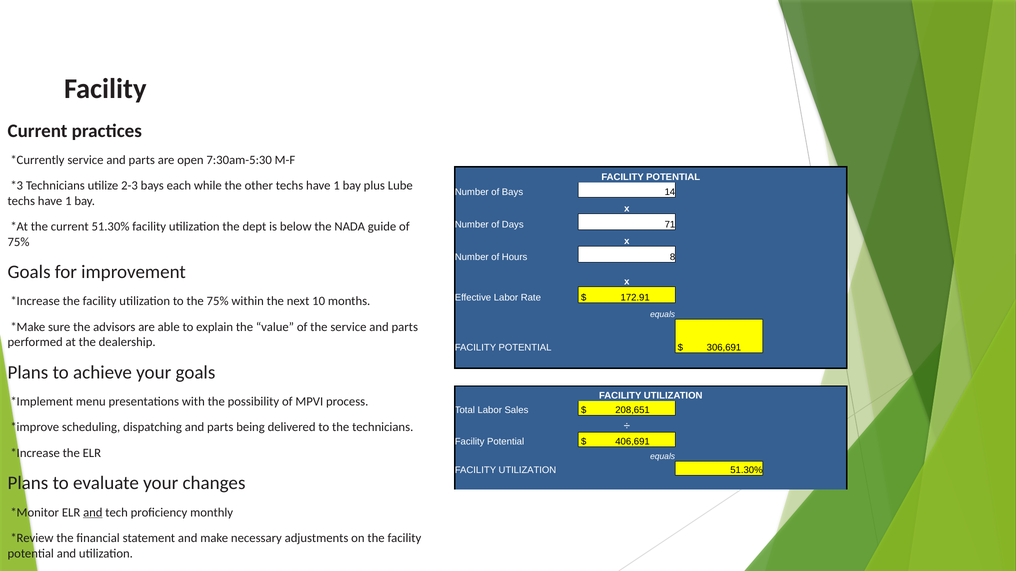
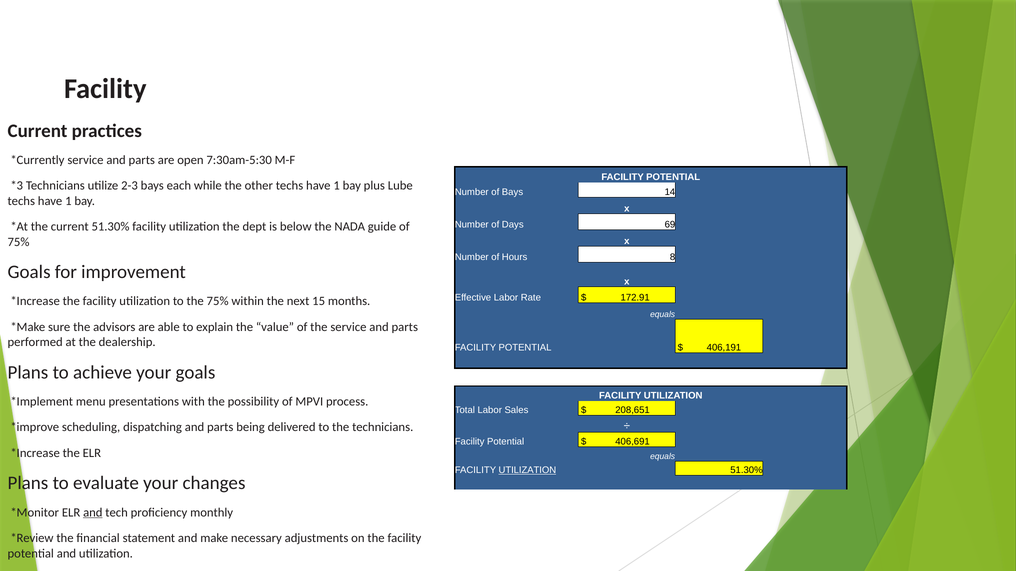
71: 71 -> 69 (670, 225)
10: 10 -> 15 (319, 301)
306,691: 306,691 -> 406,191 (724, 348)
UTILIZATION underline: none -> present (527, 471)
